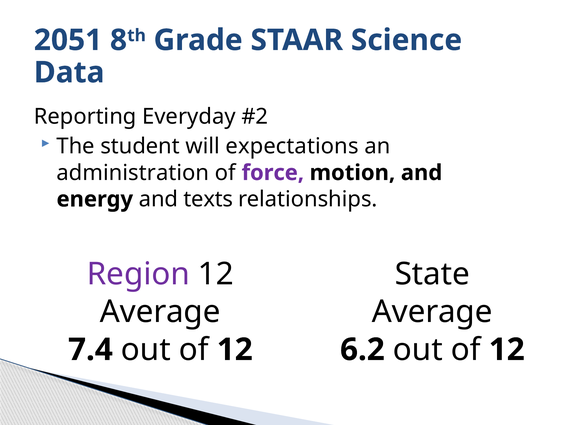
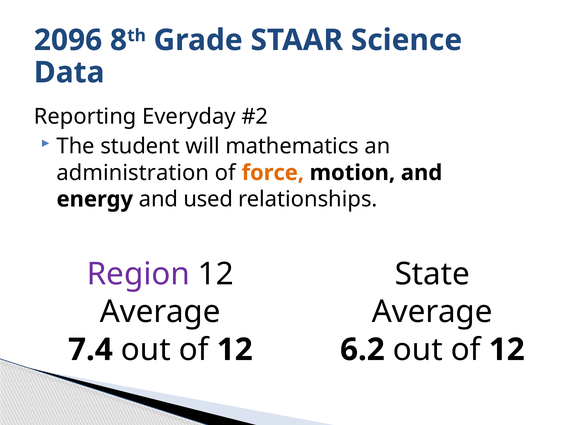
2051: 2051 -> 2096 (68, 40)
expectations: expectations -> mathematics (292, 146)
force colour: purple -> orange (273, 173)
texts: texts -> used (208, 199)
